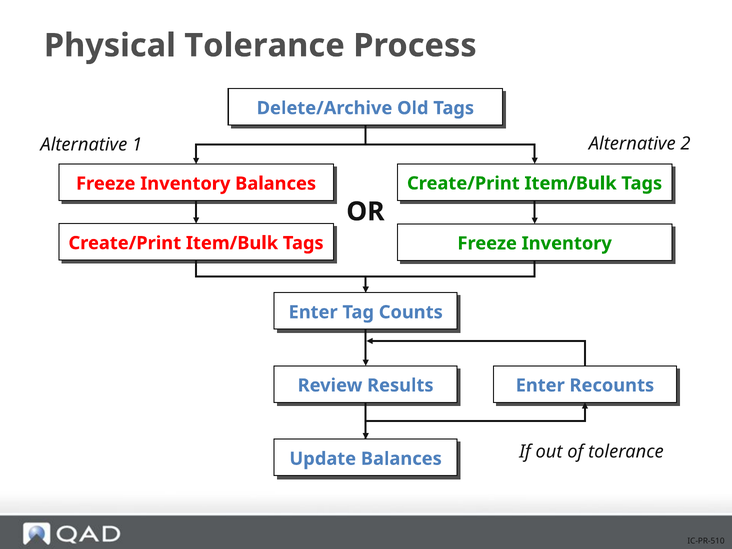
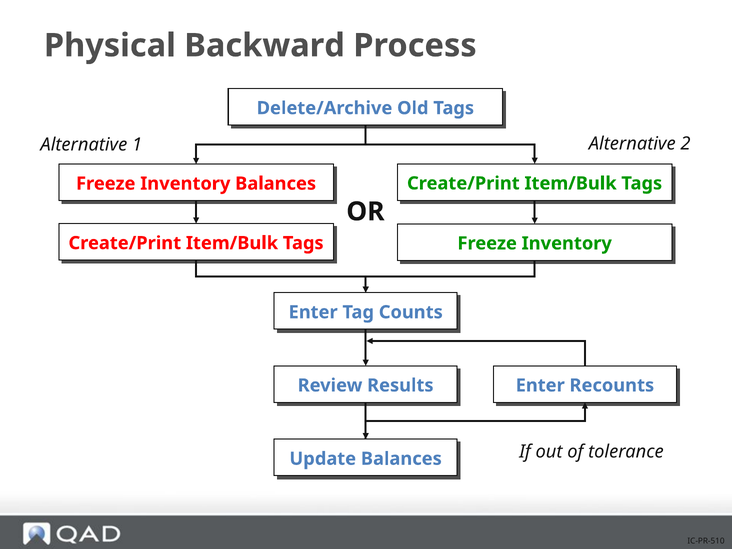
Physical Tolerance: Tolerance -> Backward (265, 46)
